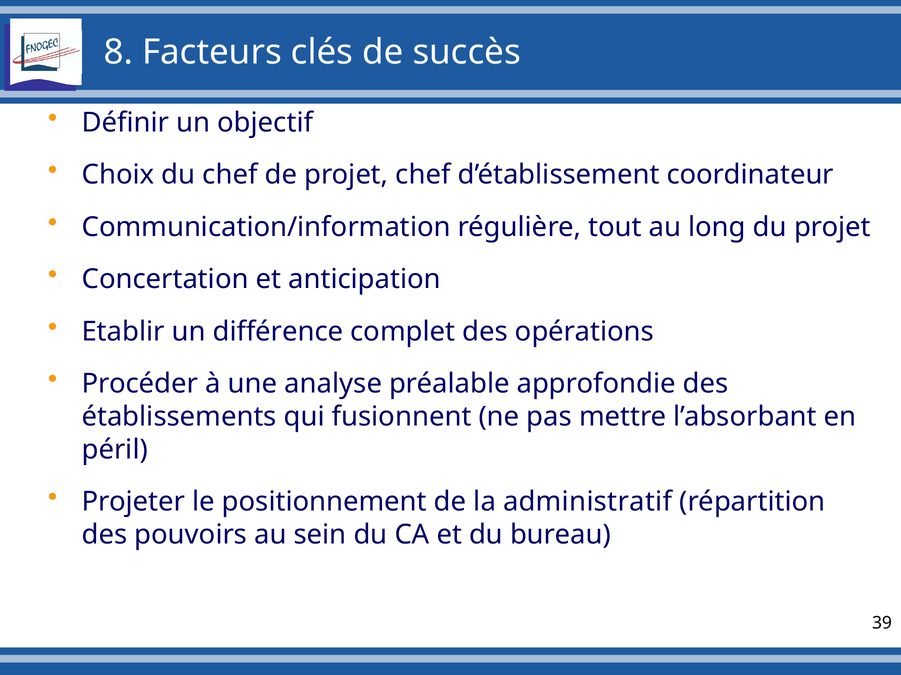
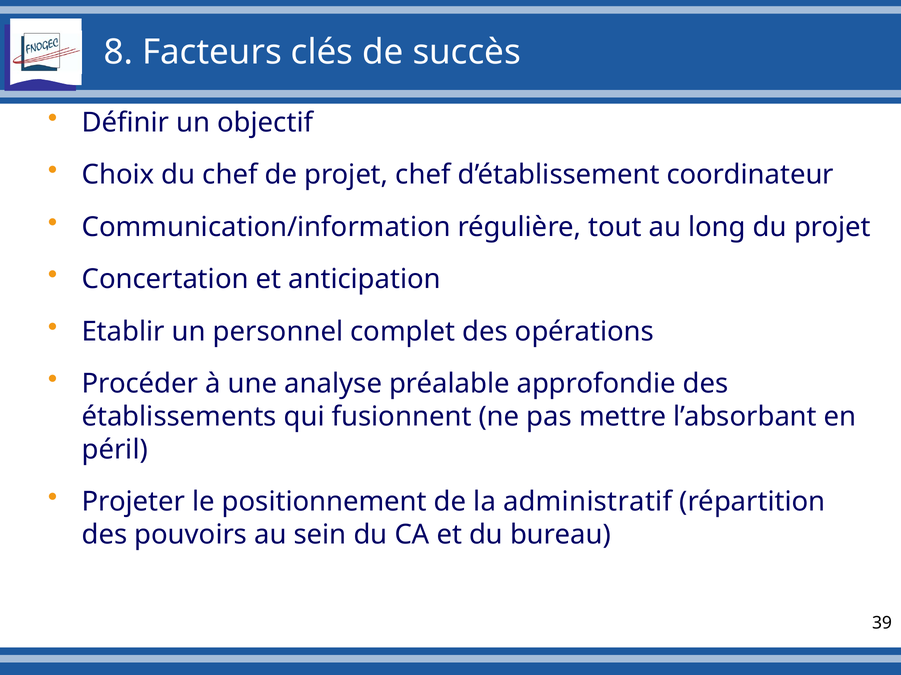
différence: différence -> personnel (278, 332)
